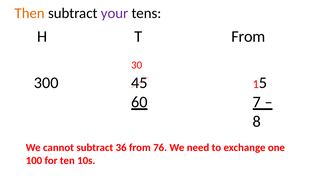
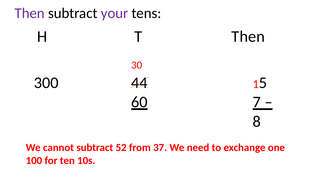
Then colour: orange -> purple (30, 13)
T From: From -> Then (248, 37)
45: 45 -> 44 (139, 83)
36: 36 -> 52 (121, 148)
76: 76 -> 37 (160, 148)
